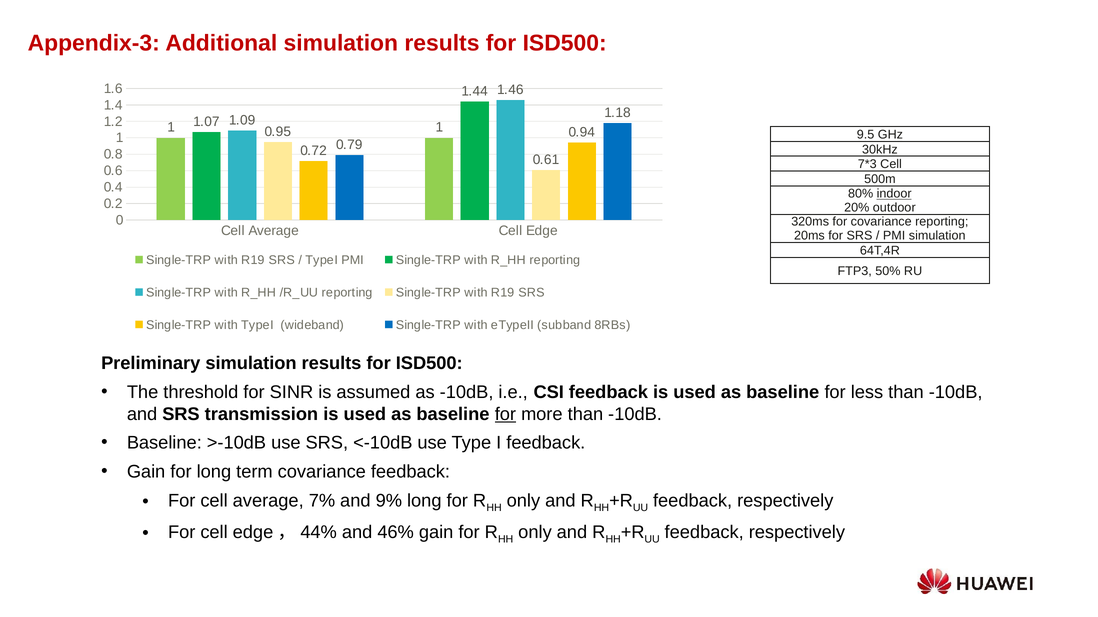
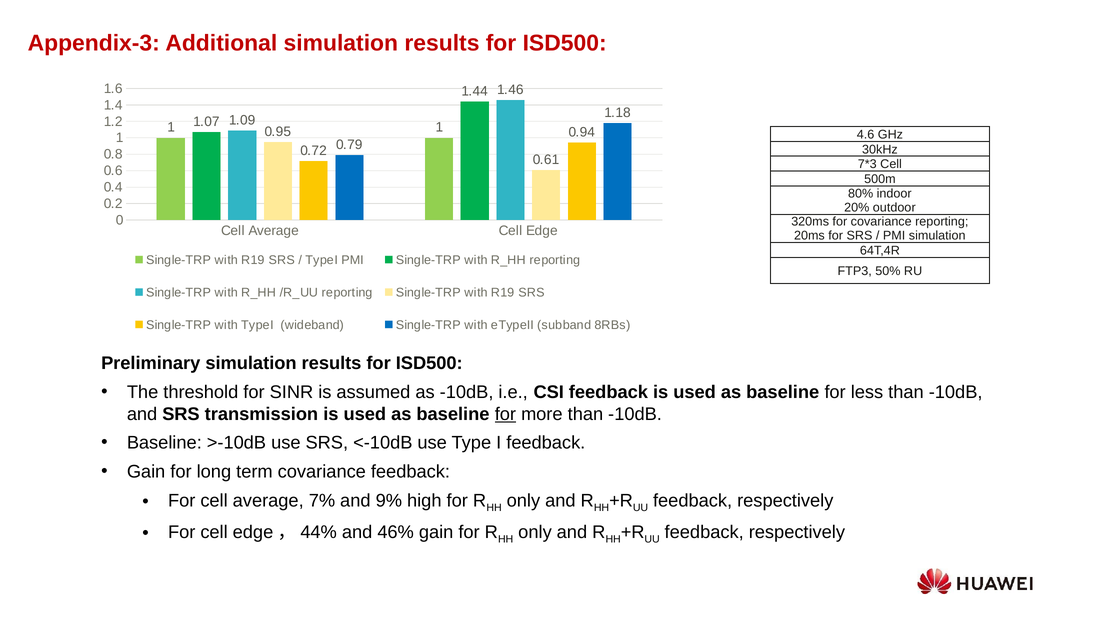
9.5: 9.5 -> 4.6 (866, 135)
indoor underline: present -> none (894, 194)
9% long: long -> high (424, 501)
